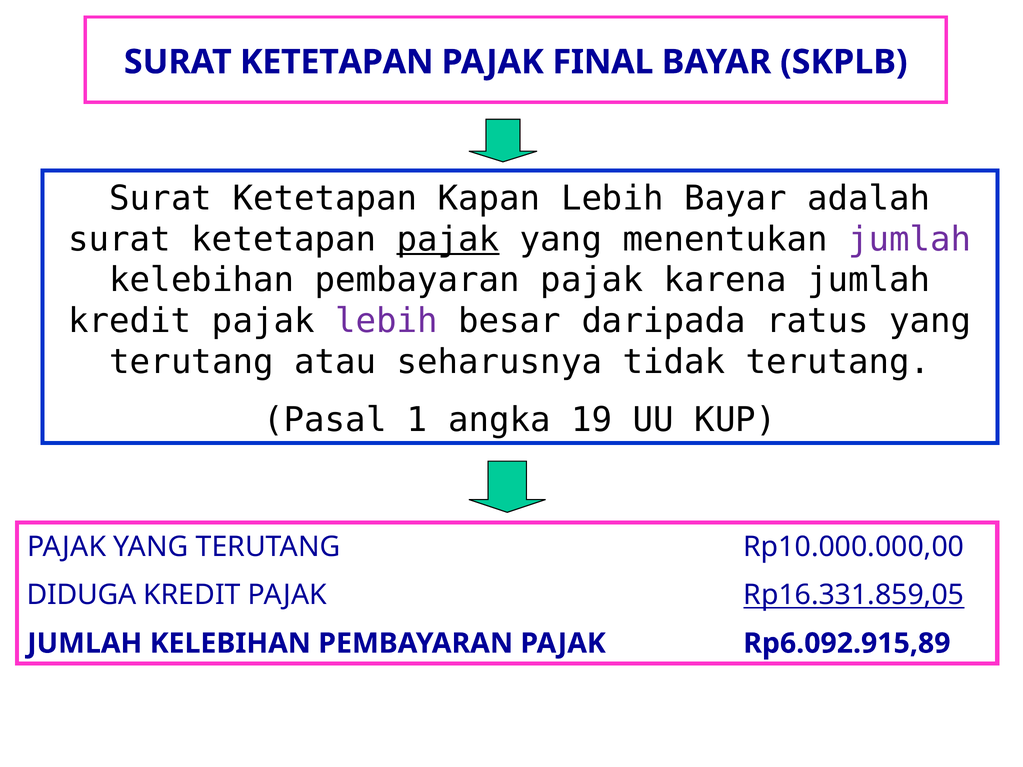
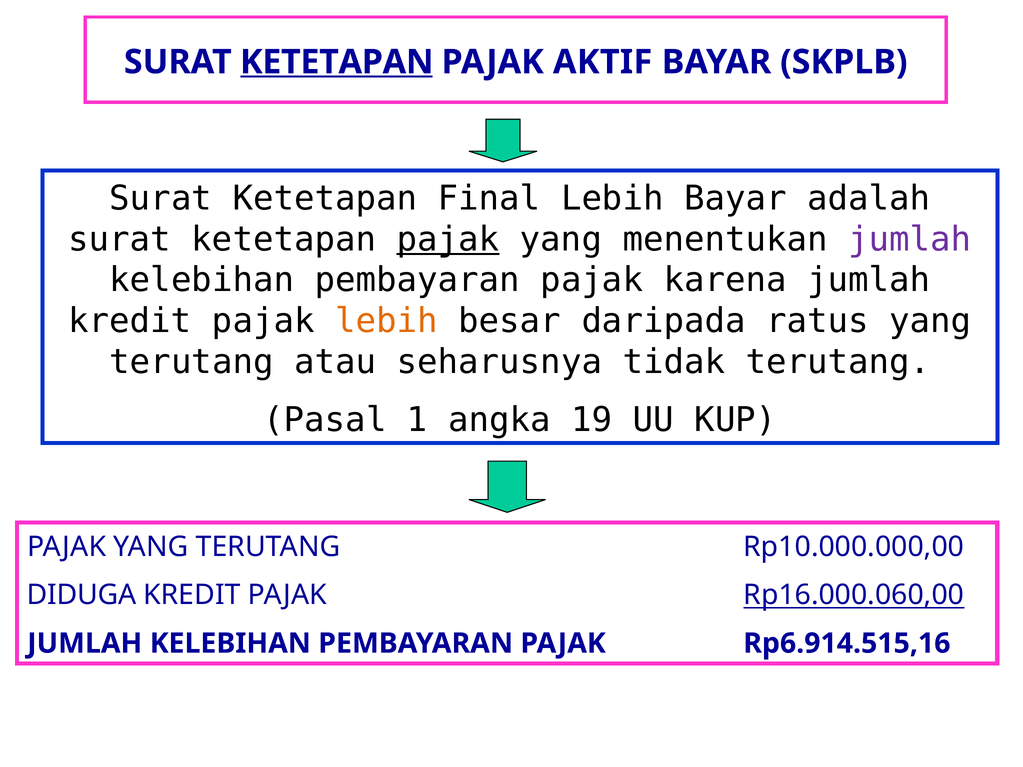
KETETAPAN underline: none -> present (337, 62)
FINAL: FINAL -> AKTIF (603, 62)
Kapan: Kapan -> Final (489, 198)
lebih colour: purple -> orange (386, 321)
Rp16.331.859,05: Rp16.331.859,05 -> Rp16.000.060,00 (854, 595)
Rp6.092.915,89: Rp6.092.915,89 -> Rp6.914.515,16 (847, 644)
